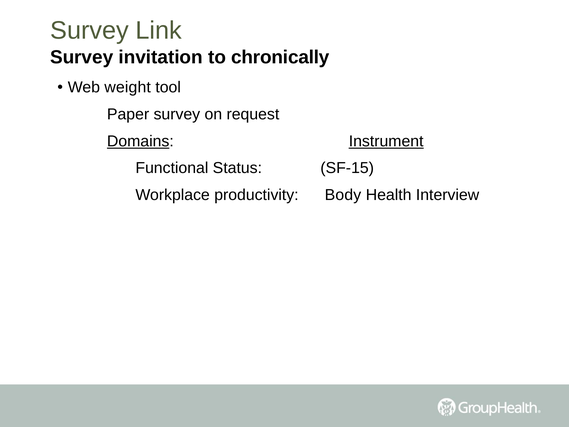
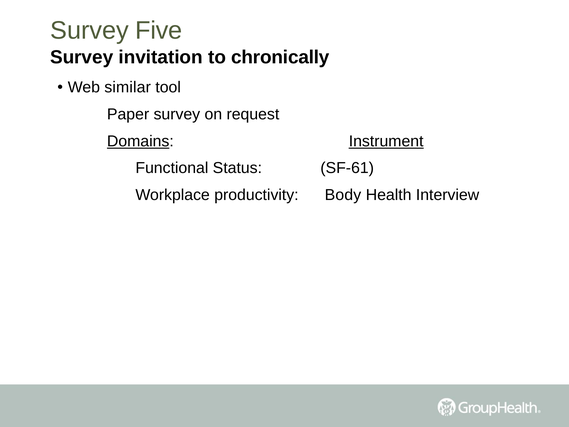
Link: Link -> Five (159, 30)
weight: weight -> similar (128, 87)
SF-15: SF-15 -> SF-61 (347, 168)
